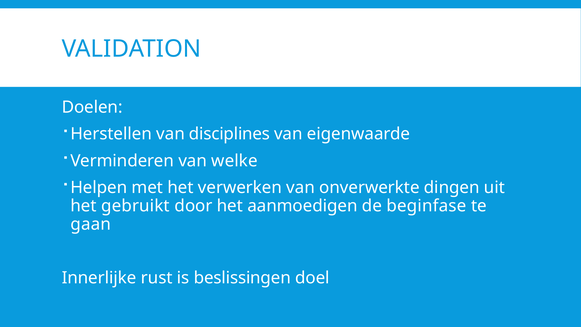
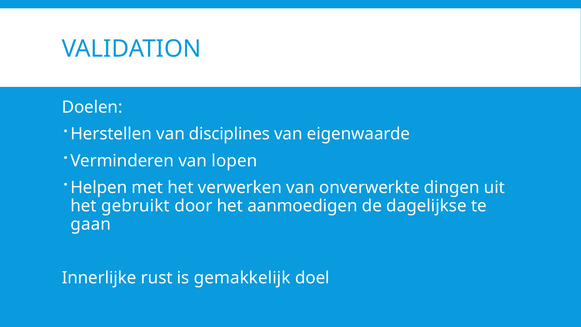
welke: welke -> lopen (235, 161)
beginfase: beginfase -> dagelijkse (426, 206)
beslissingen: beslissingen -> gemakkelijk (242, 278)
